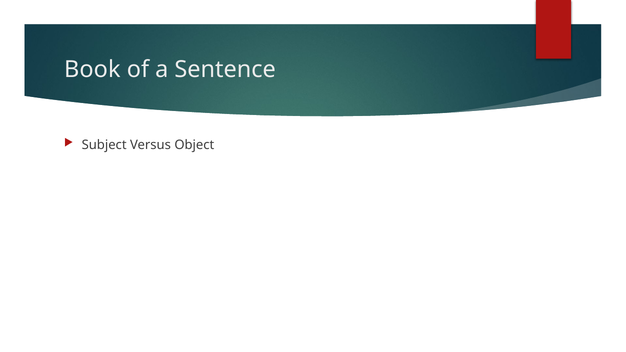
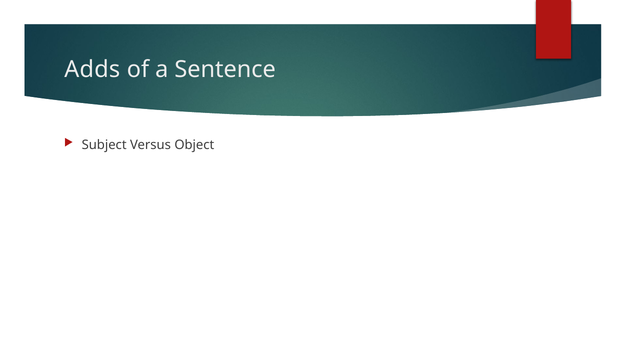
Book: Book -> Adds (92, 70)
